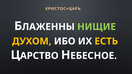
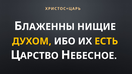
НИЩИЕ colour: light green -> white (97, 27)
